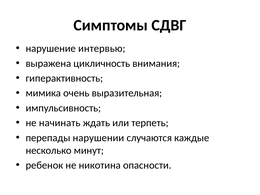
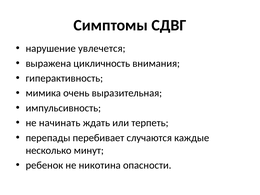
интервью: интервью -> увлечется (102, 48)
нарушении: нарушении -> перебивает (98, 138)
